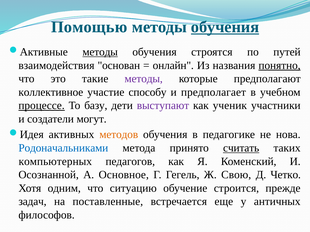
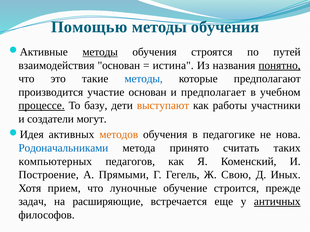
обучения underline: present -> none (225, 27)
онлайн: онлайн -> истина (173, 65)
методы colour: purple -> blue (144, 79)
коллективное: коллективное -> производится (51, 92)
участие способу: способу -> основан (148, 92)
выступают colour: purple -> orange (163, 106)
ученик: ученик -> работы (230, 106)
считать underline: present -> none (241, 148)
Осознанной: Осознанной -> Построение (49, 175)
Основное: Основное -> Прямыми (124, 175)
Четко: Четко -> Иных (286, 175)
одним: одним -> прием (64, 189)
ситуацию: ситуацию -> луночные (133, 189)
поставленные: поставленные -> расширяющие (108, 202)
античных underline: none -> present (277, 202)
